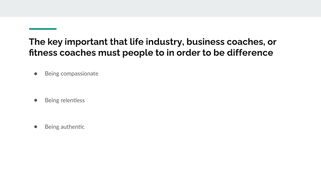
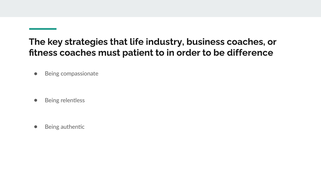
important: important -> strategies (86, 42)
people: people -> patient (138, 53)
